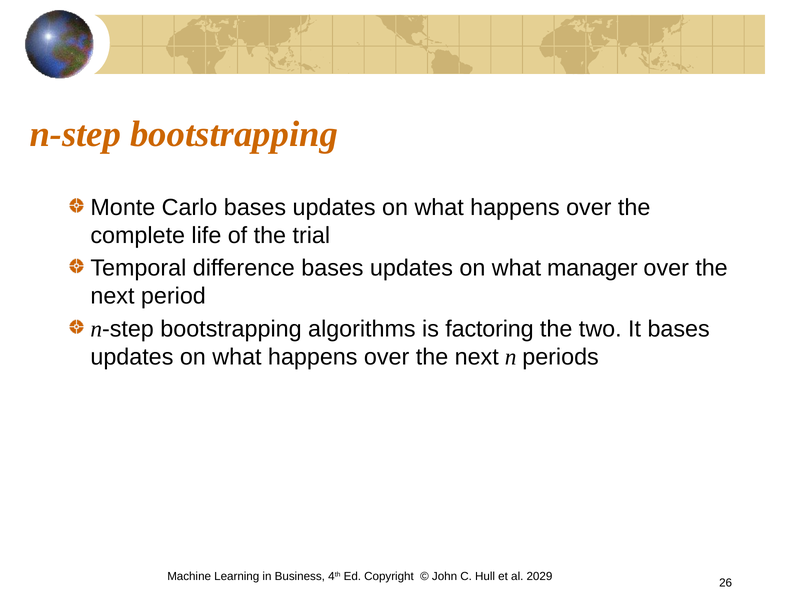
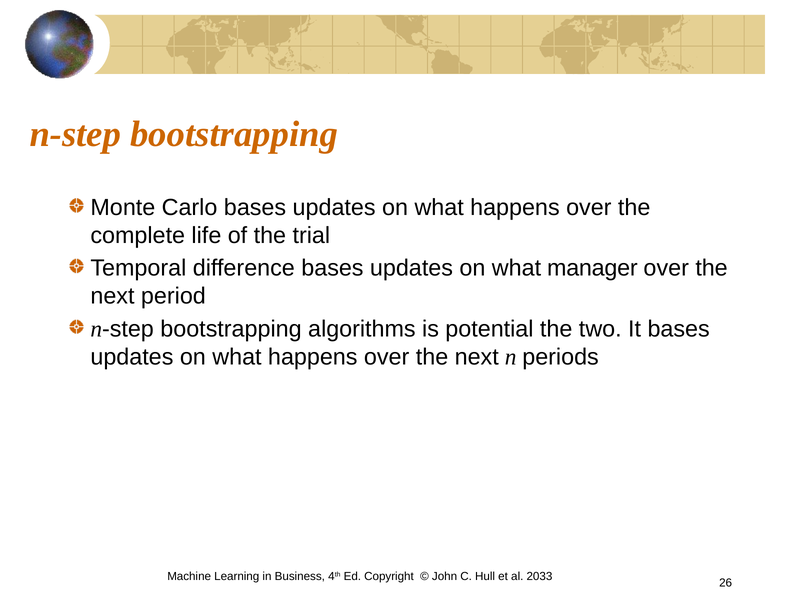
factoring: factoring -> potential (489, 329)
2029: 2029 -> 2033 (539, 576)
